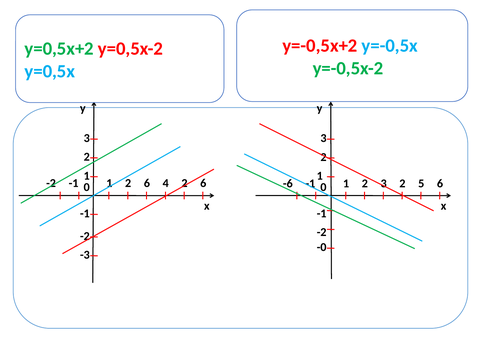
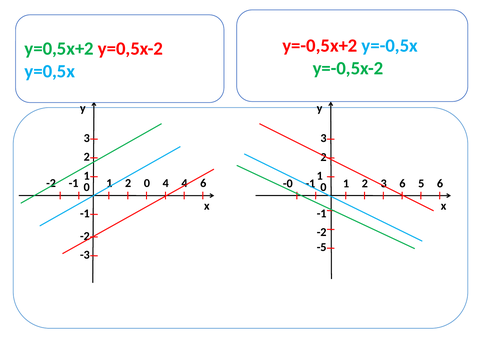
-2 6: 6 -> 0 (147, 183)
4 2: 2 -> 4 (184, 183)
-6: -6 -> -0 (288, 183)
3 2: 2 -> 6 (402, 183)
-0: -0 -> -5 (322, 247)
